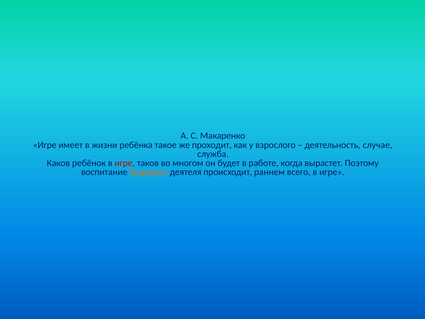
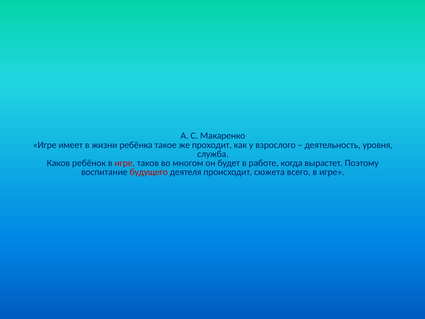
случае: случае -> уровня (378, 145)
будущего colour: orange -> red (149, 172)
раннем: раннем -> сюжета (269, 172)
